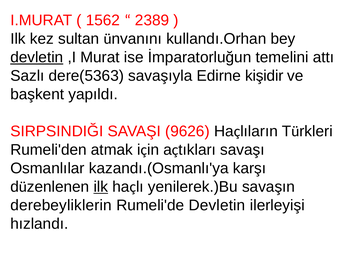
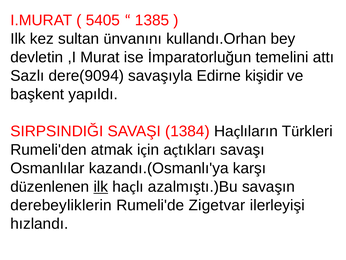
1562: 1562 -> 5405 (103, 20)
2389: 2389 -> 1385 (152, 20)
devletin underline: present -> none (37, 57)
dere(5363: dere(5363 -> dere(9094 (86, 76)
9626: 9626 -> 1384 (187, 131)
yenilerek.)Bu: yenilerek.)Bu -> azalmıştı.)Bu (193, 186)
Rumeli'de Devletin: Devletin -> Zigetvar (217, 205)
